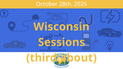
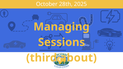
Wisconsin: Wisconsin -> Managing (61, 27)
